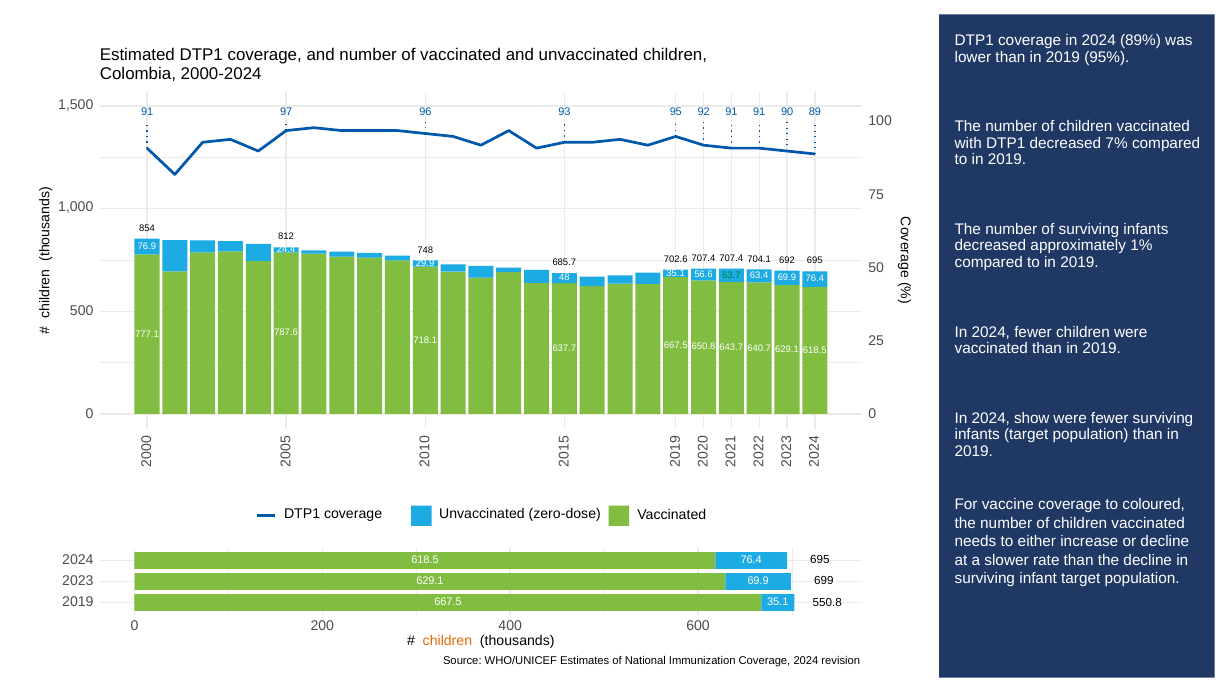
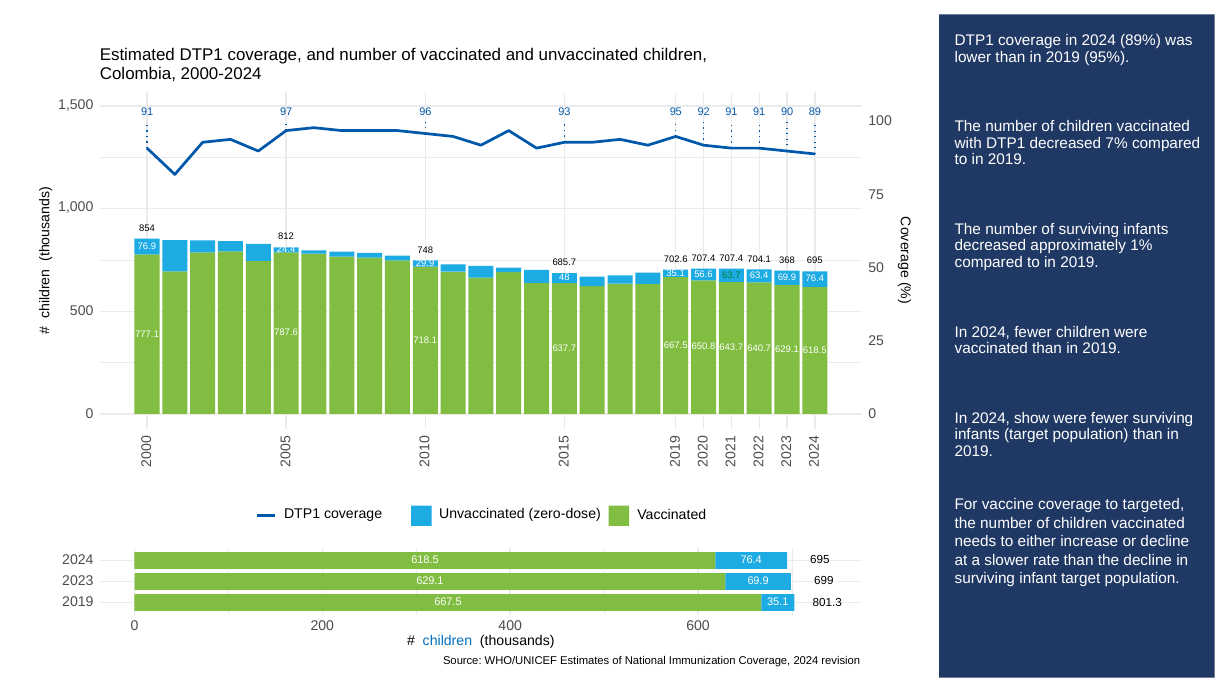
692: 692 -> 368 (787, 260)
coloured: coloured -> targeted (1154, 505)
550.8: 550.8 -> 801.3 (827, 602)
children colour: orange -> blue (447, 641)
